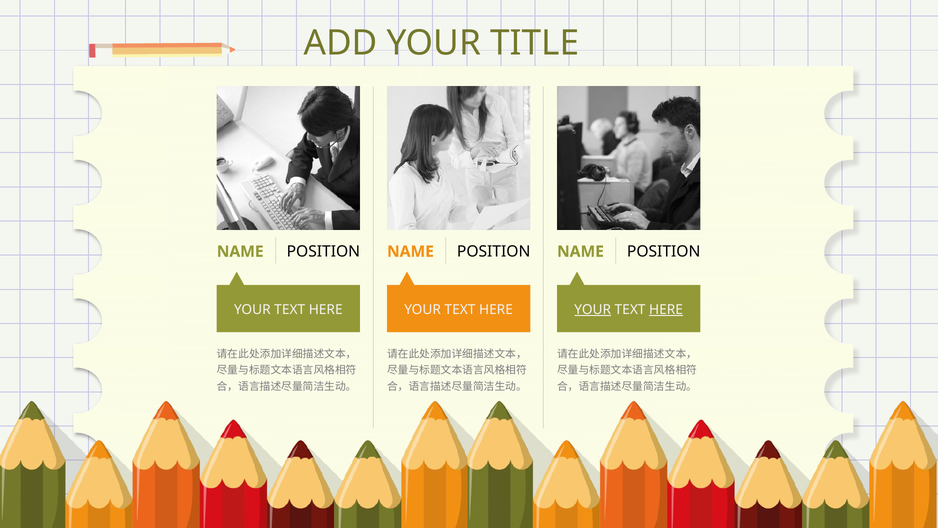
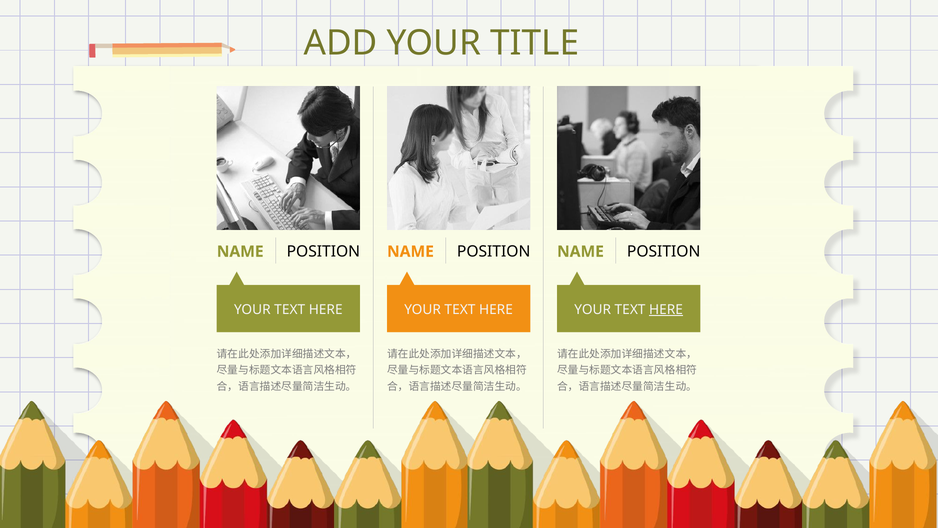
YOUR underline: present -> none (593, 309)
